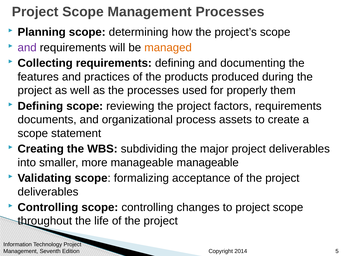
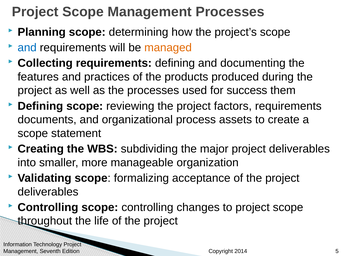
and colour: purple -> blue (27, 48)
properly: properly -> success (247, 91)
manageable manageable: manageable -> organization (208, 163)
